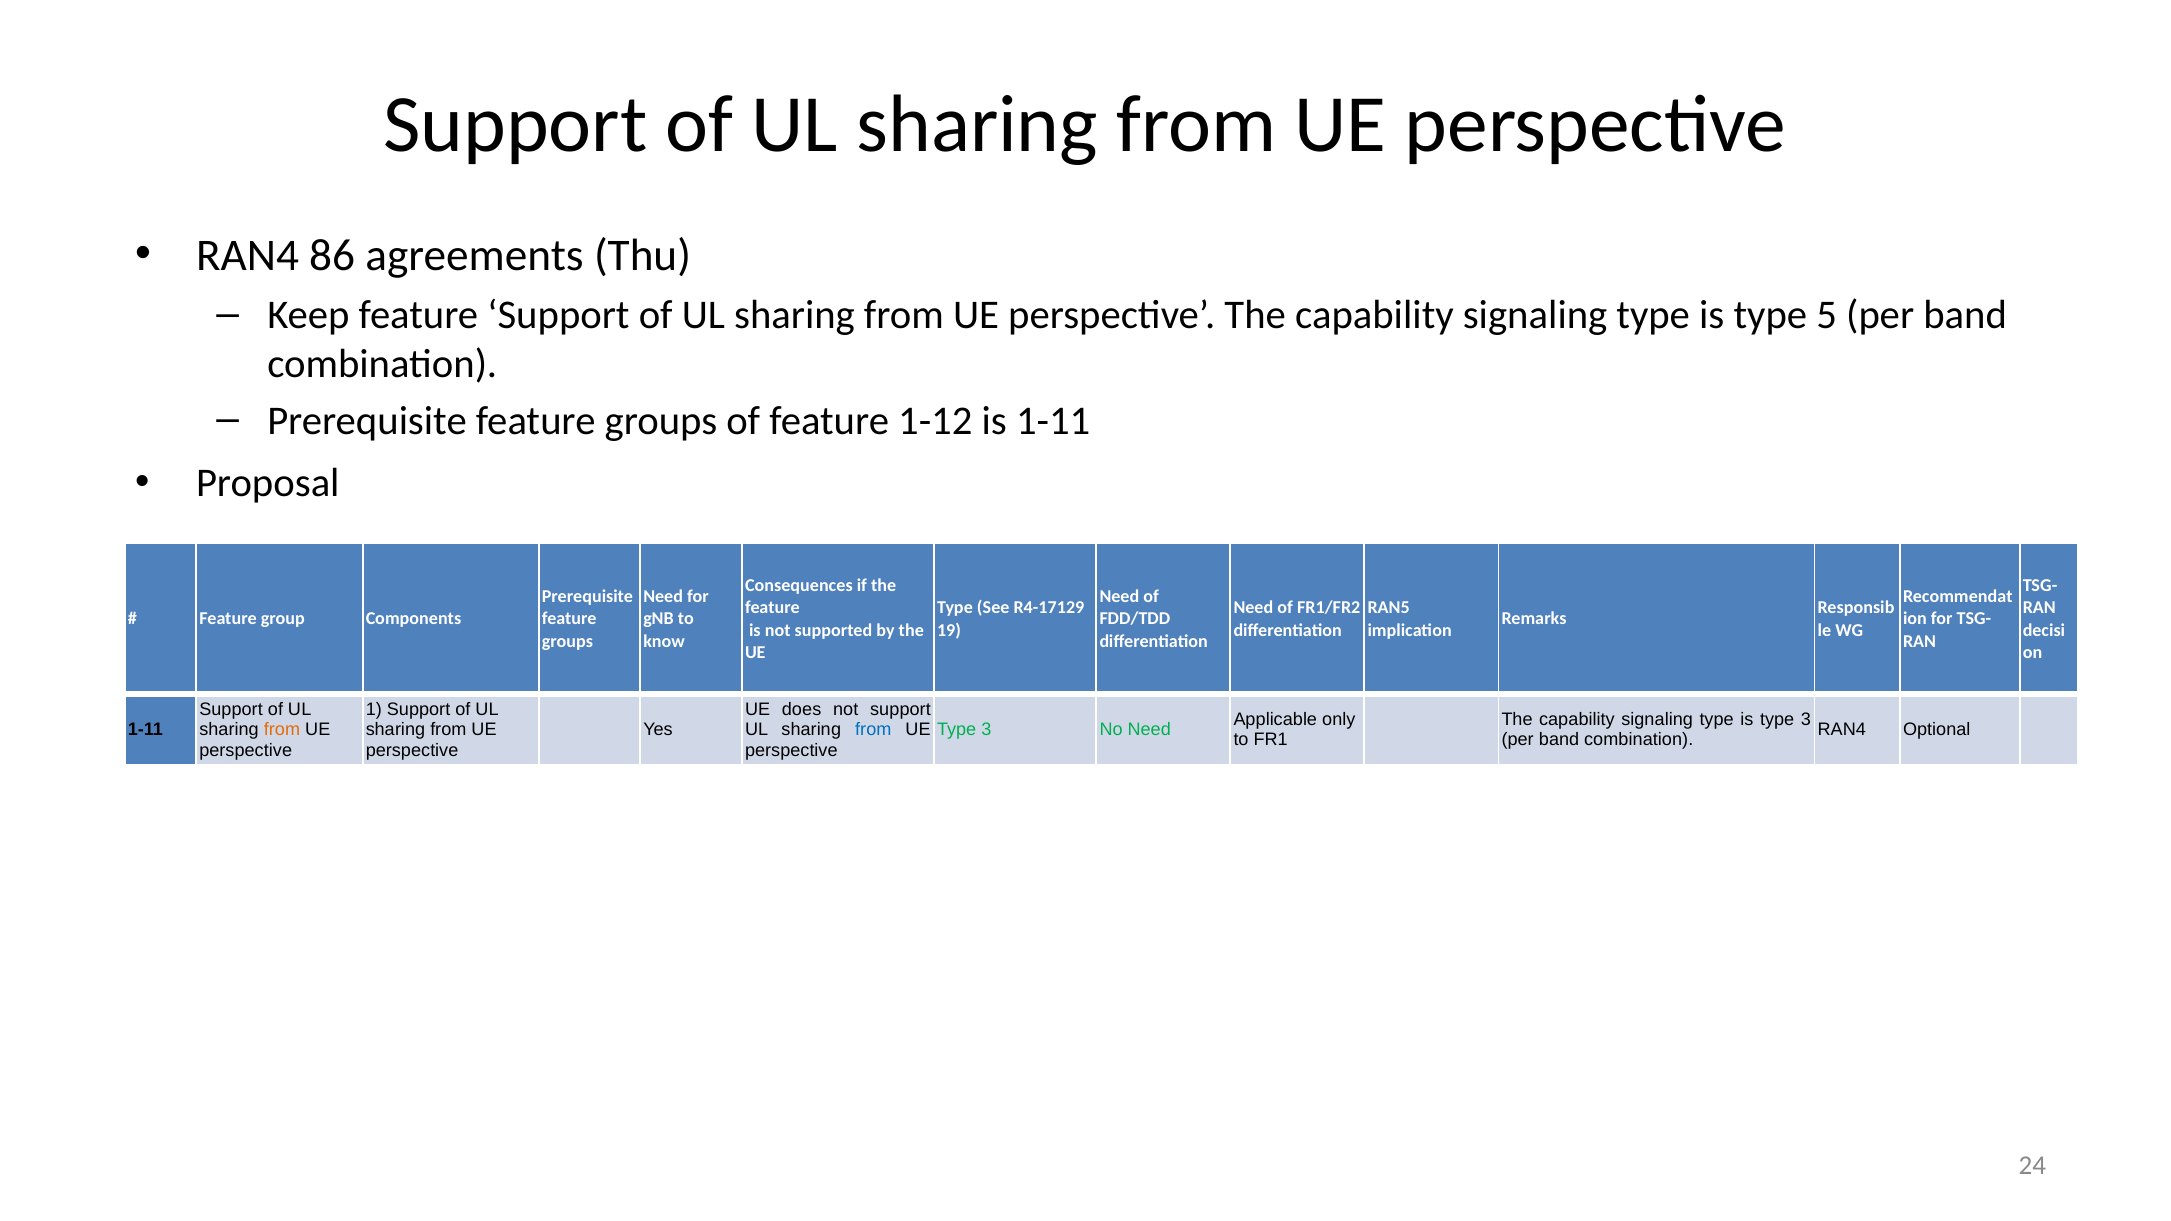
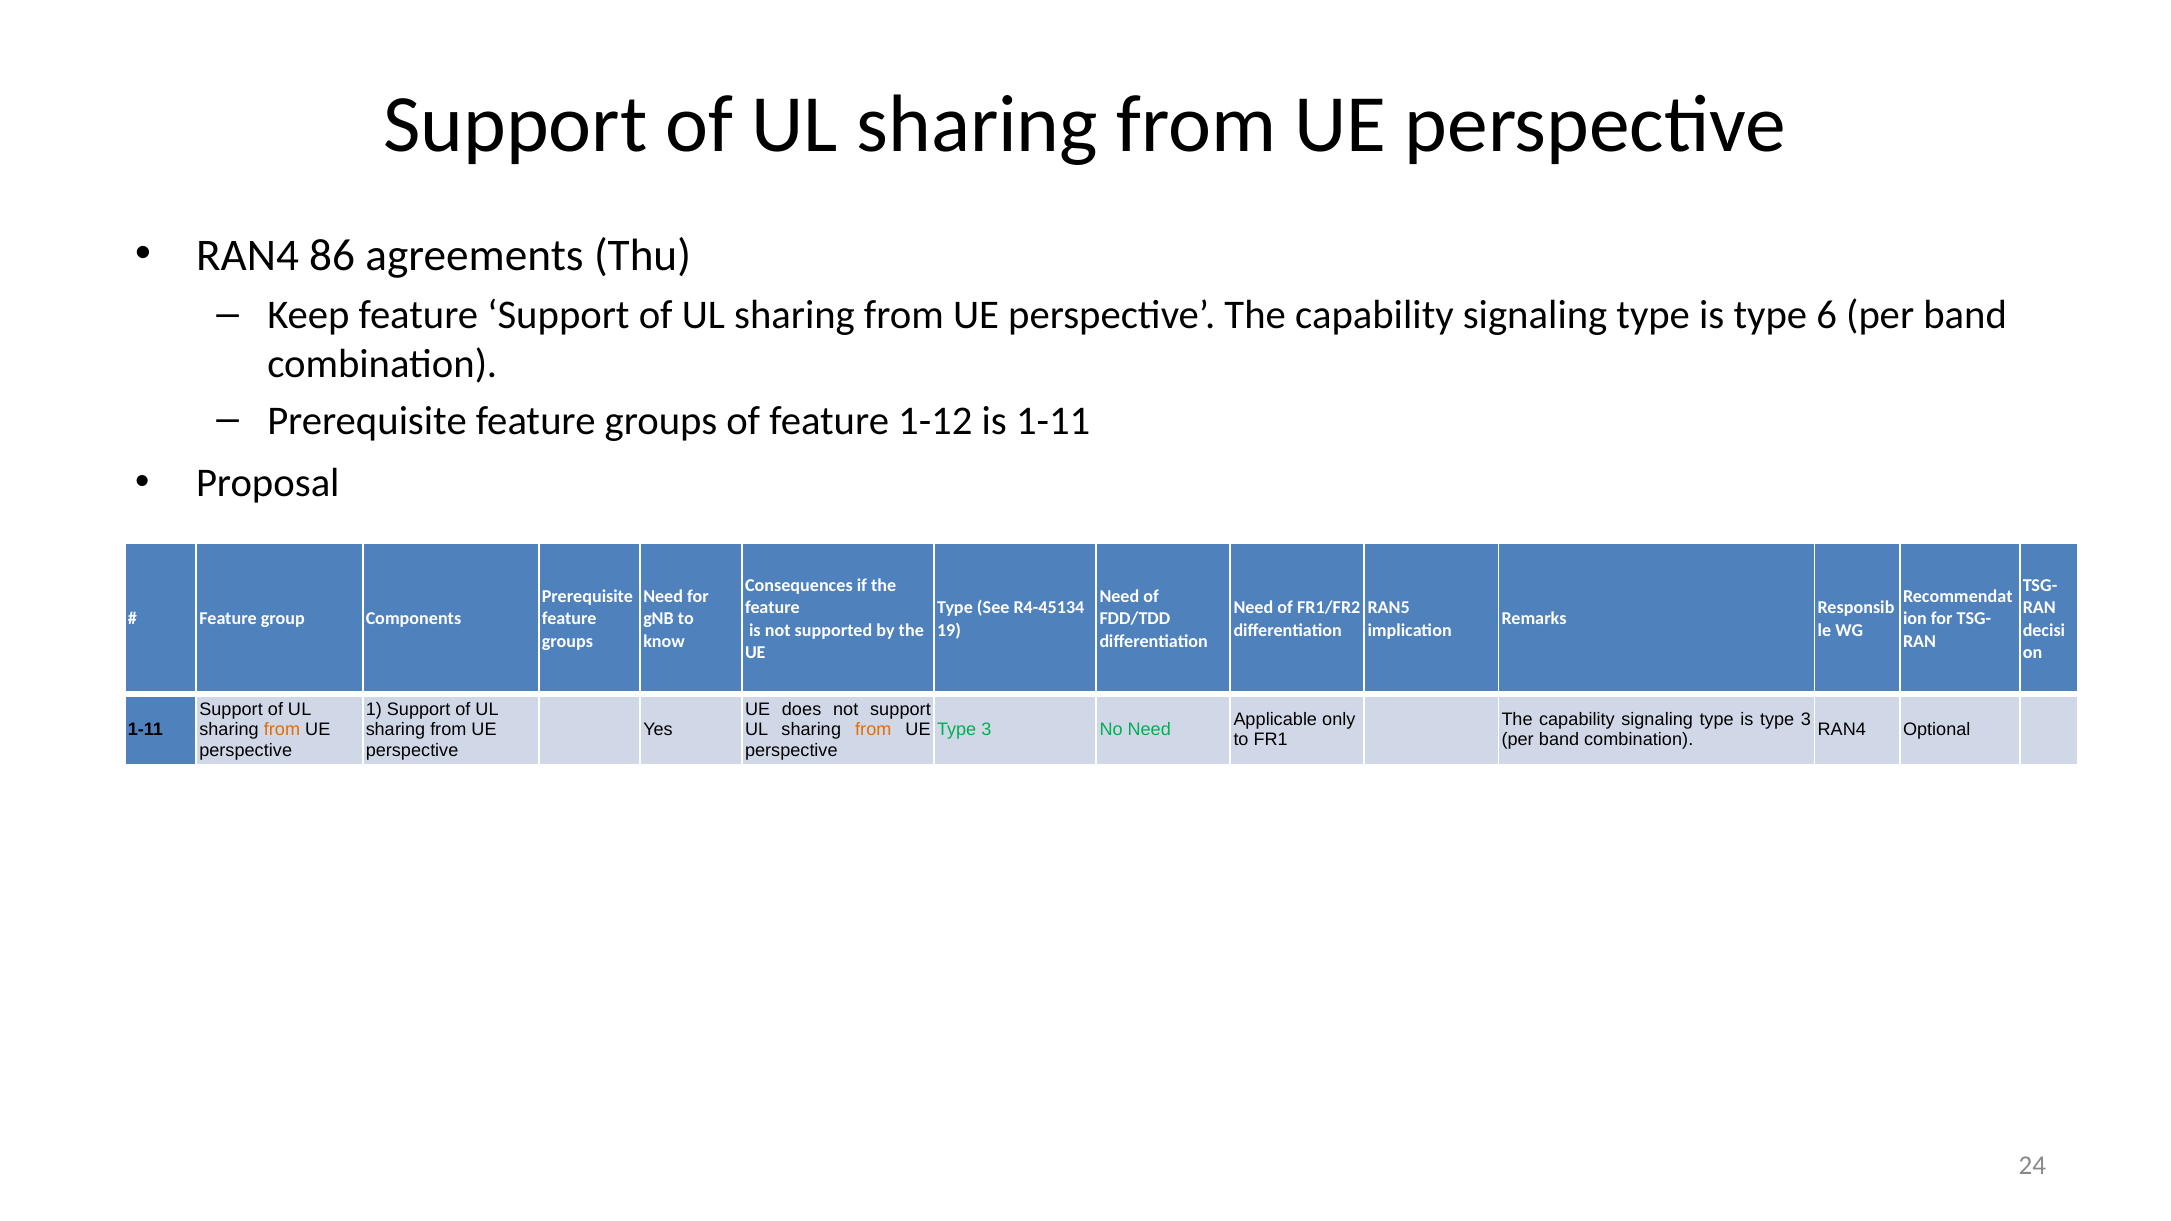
5: 5 -> 6 (1827, 315)
R4-17129: R4-17129 -> R4-45134 (1049, 608)
from colour: blue -> orange (873, 730)
